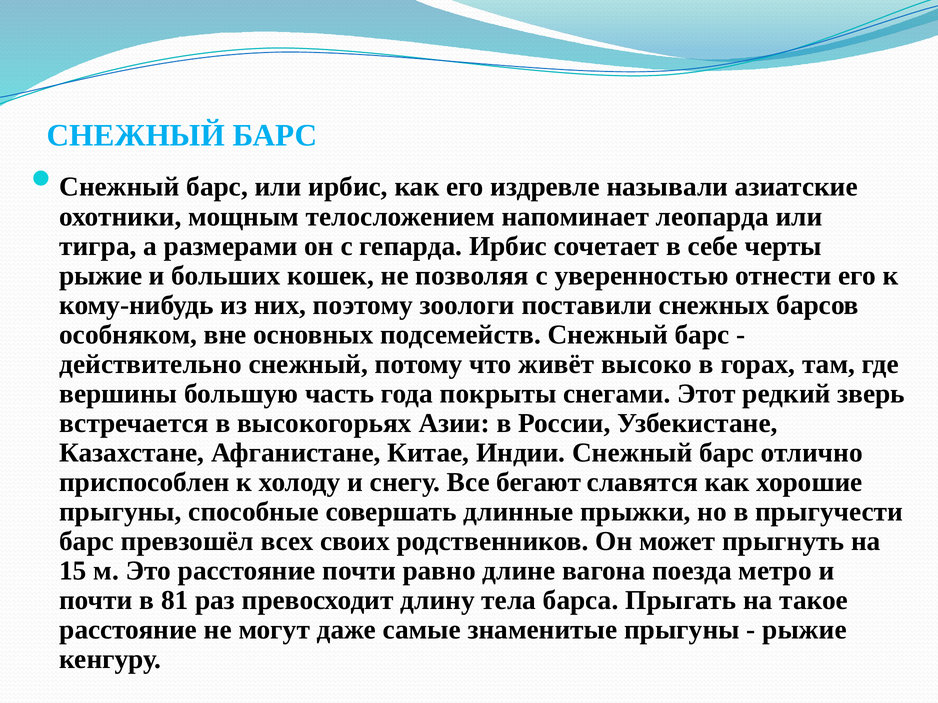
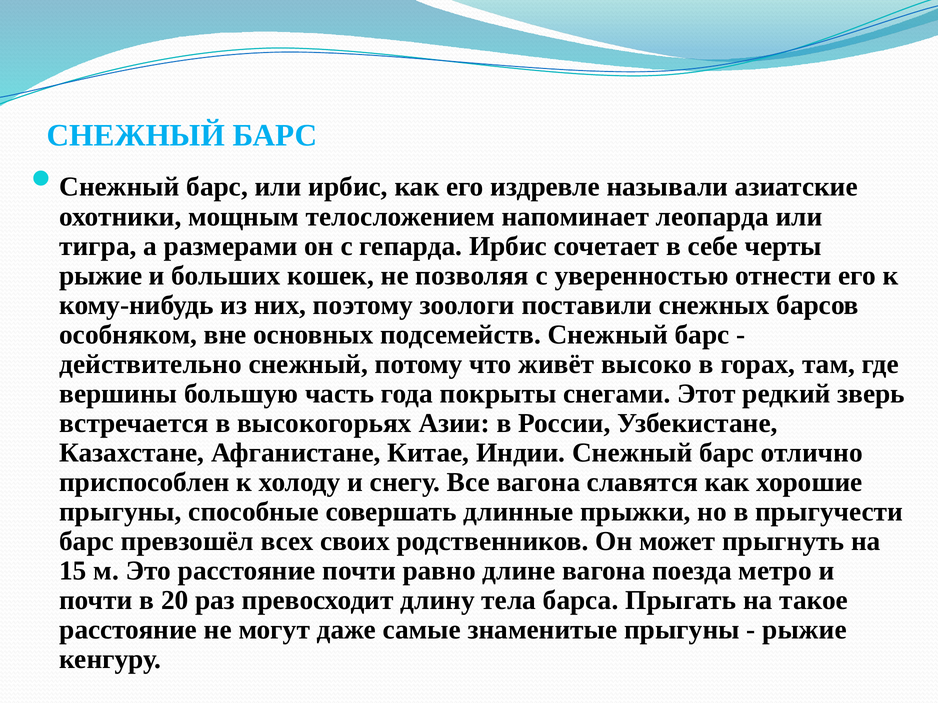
Все бегают: бегают -> вагона (538, 483)
81: 81 -> 20 (175, 601)
